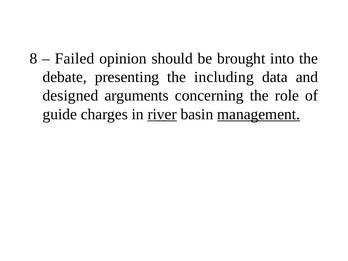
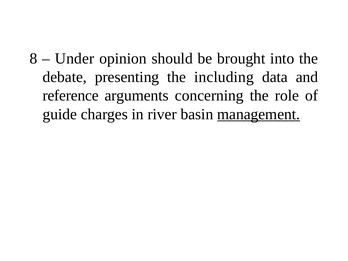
Failed: Failed -> Under (75, 59)
designed: designed -> reference (71, 96)
river underline: present -> none (162, 114)
